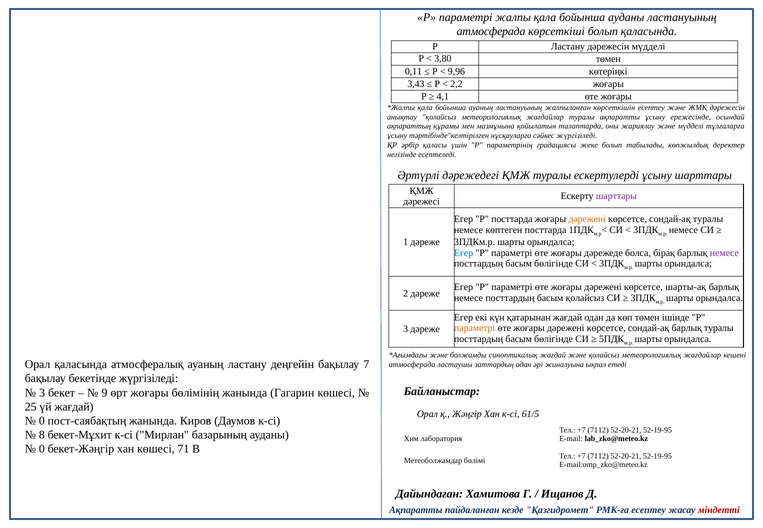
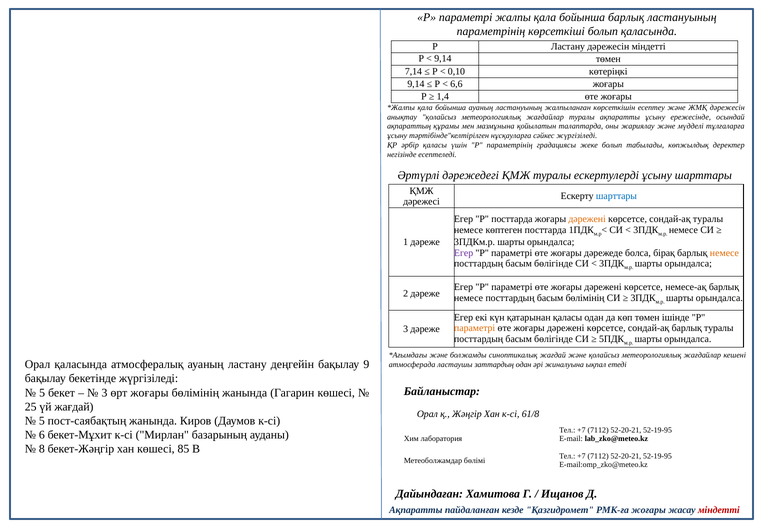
бойынша ауданы: ауданы -> барлық (626, 17)
атмосферада: атмосферада -> параметрінің (491, 31)
дәрежесін мүдделі: мүдделі -> міндетті (649, 47)
3,80: 3,80 -> 9,14 (443, 59)
0,11: 0,11 -> 7,14 (413, 71)
9,96: 9,96 -> 0,10 (456, 71)
3,43: 3,43 -> 9,14 (416, 84)
2,2: 2,2 -> 6,6 (456, 84)
4,1: 4,1 -> 1,4 (443, 97)
шарттары colour: purple -> blue (616, 196)
Егер colour: blue -> purple (464, 253)
немесе colour: purple -> orange (724, 253)
шарты-ақ: шарты-ақ -> немесе-ақ (686, 287)
басым қолайсыз: қолайсыз -> бөлімінің (585, 298)
қатарынан жағдай: жағдай -> қаласы (568, 318)
7: 7 -> 9 (366, 365)
3: 3 -> 5 (42, 393)
9: 9 -> 3 (104, 393)
61/5: 61/5 -> 61/8 (530, 414)
0: 0 -> 5 (42, 421)
8: 8 -> 6 (42, 435)
0: 0 -> 8 (42, 449)
71: 71 -> 85 (183, 449)
РМК-ға есептеу: есептеу -> жоғары (649, 510)
